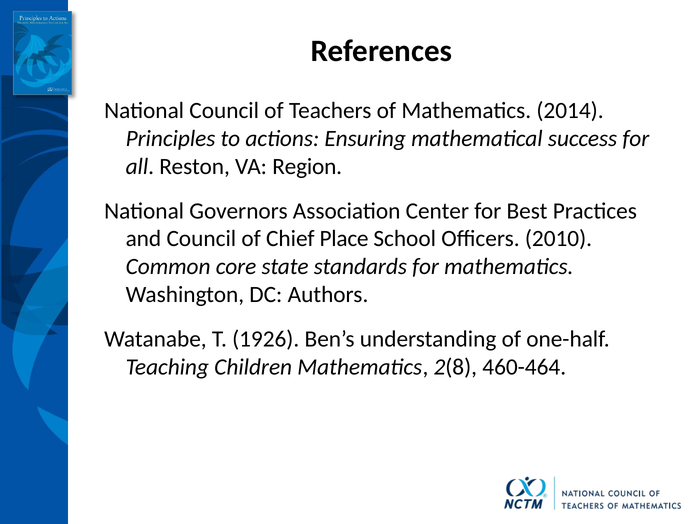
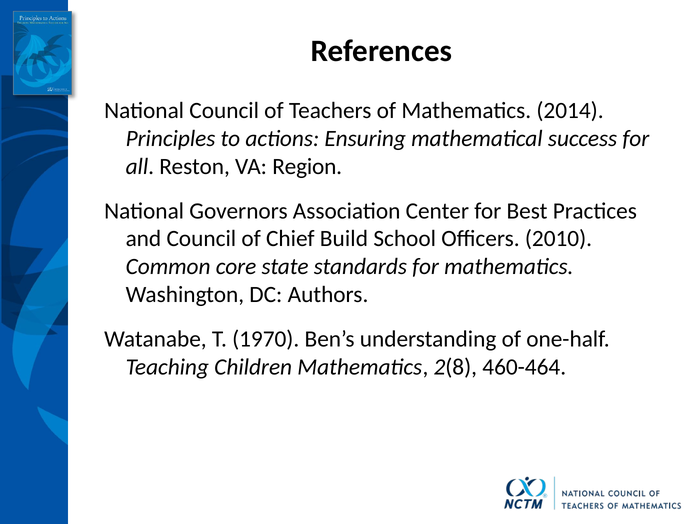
Place: Place -> Build (344, 239)
1926: 1926 -> 1970 (266, 339)
